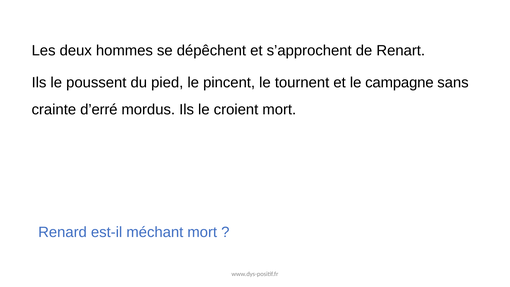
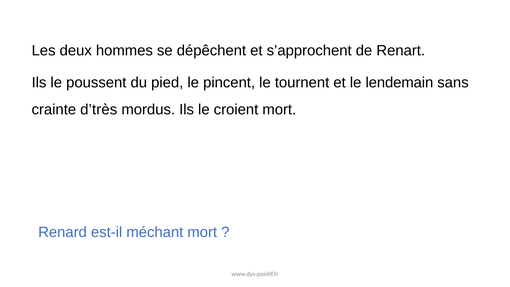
campagne: campagne -> lendemain (399, 83)
d’erré: d’erré -> d’très (99, 109)
